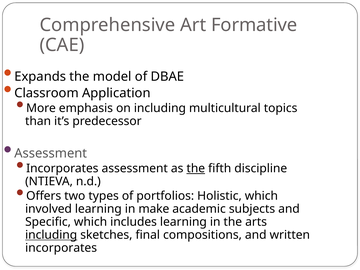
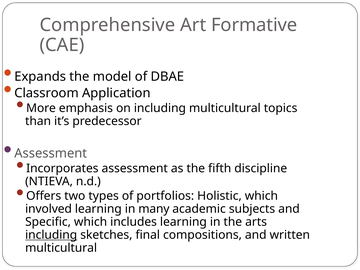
the underline: present -> none (196, 168)
make: make -> many (154, 209)
incorporates: incorporates -> multicultural (61, 248)
